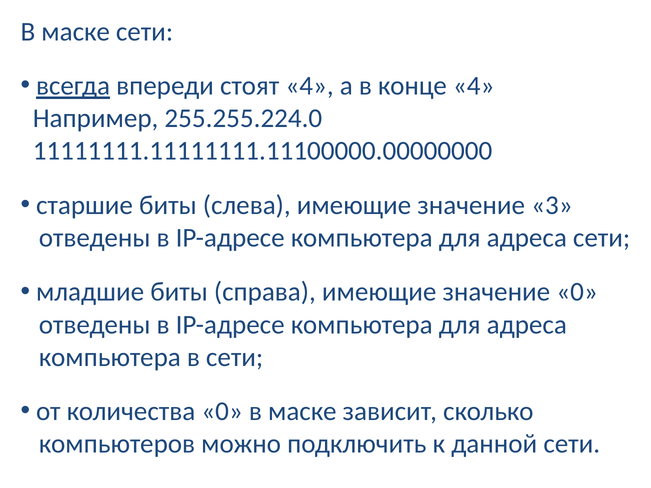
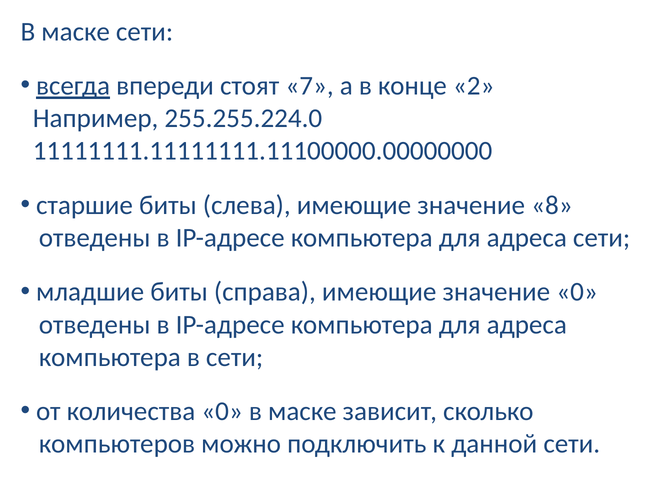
стоят 4: 4 -> 7 (310, 86)
конце 4: 4 -> 2 (474, 86)
3: 3 -> 8 (552, 205)
